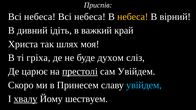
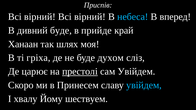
небеса: небеса -> вірний (40, 17)
небеса: небеса -> вірний (90, 17)
небеса colour: yellow -> light blue (133, 17)
вірний: вірний -> вперед (175, 17)
дивний ідіть: ідіть -> буде (61, 30)
важкий: важкий -> прийде (97, 30)
Христа: Христа -> Ханаан (23, 44)
хвалу underline: present -> none (26, 99)
